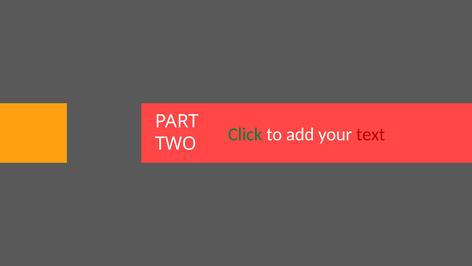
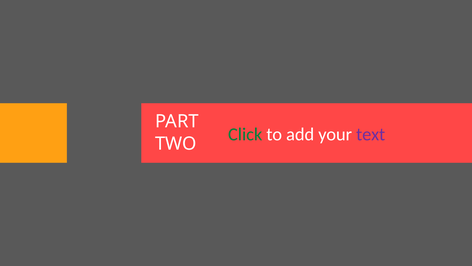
text colour: red -> purple (371, 134)
